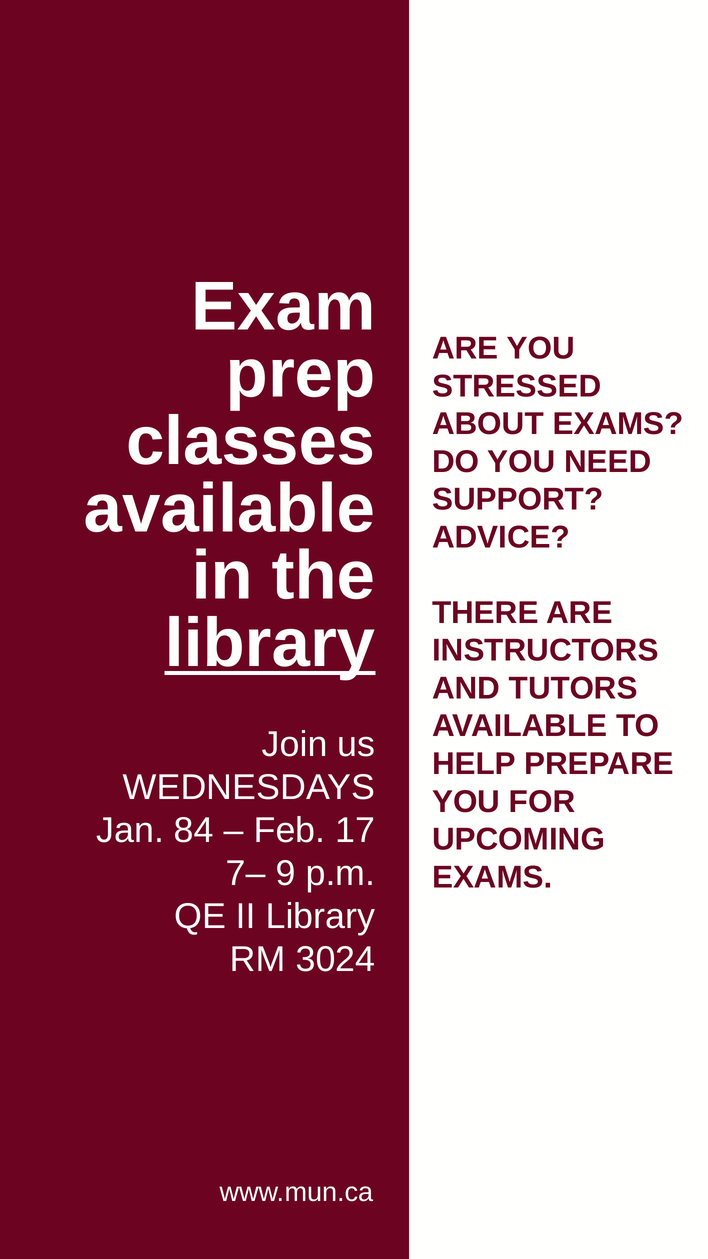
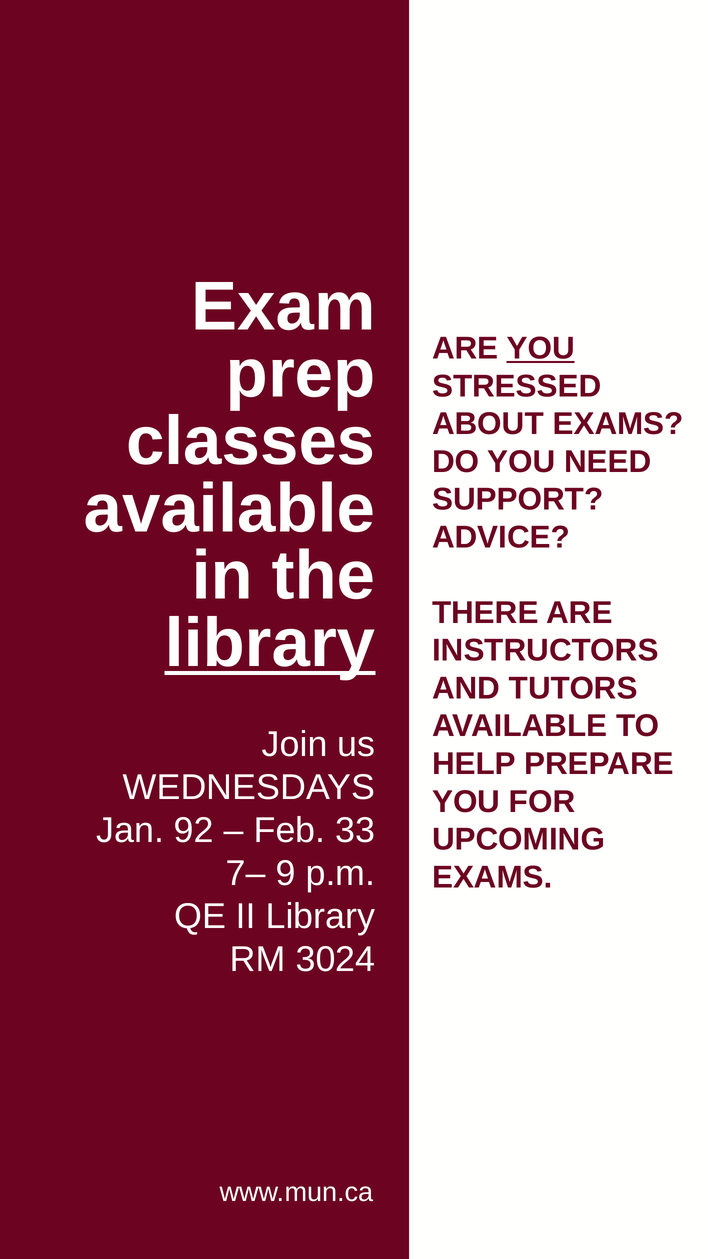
YOU underline: none -> present (541, 348)
84: 84 -> 92 (194, 830)
17: 17 -> 33 (355, 830)
